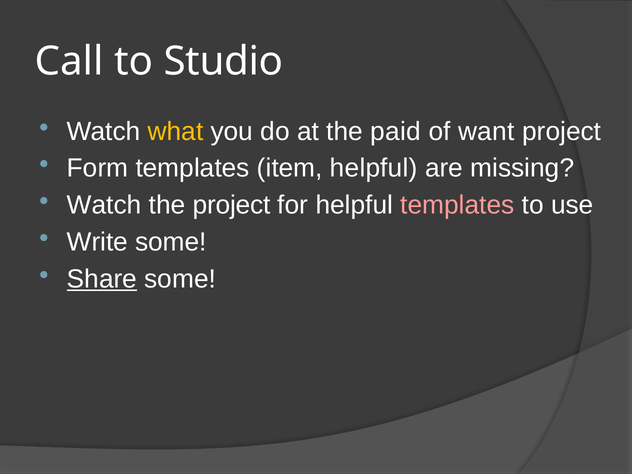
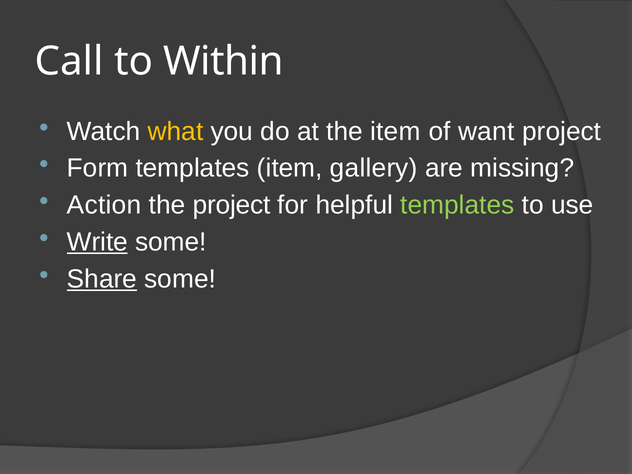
Studio: Studio -> Within (223, 61)
the paid: paid -> item (396, 131)
item helpful: helpful -> gallery (374, 168)
Watch: Watch -> Action (104, 205)
templates colour: pink -> light green (457, 205)
Write underline: none -> present (97, 242)
